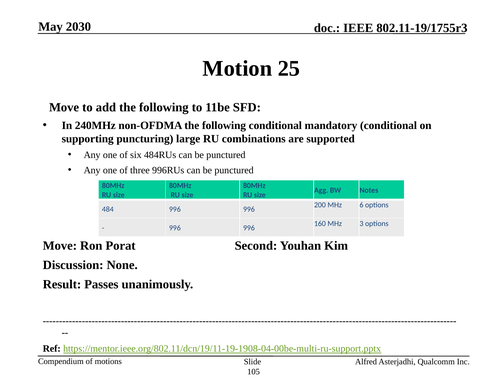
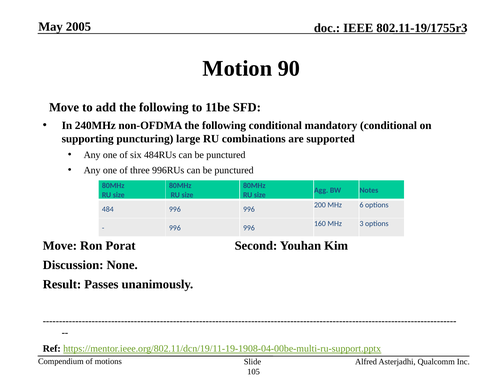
2030: 2030 -> 2005 (78, 27)
25: 25 -> 90 (289, 69)
